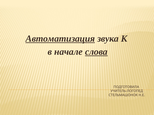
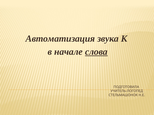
Автоматизация underline: present -> none (60, 39)
